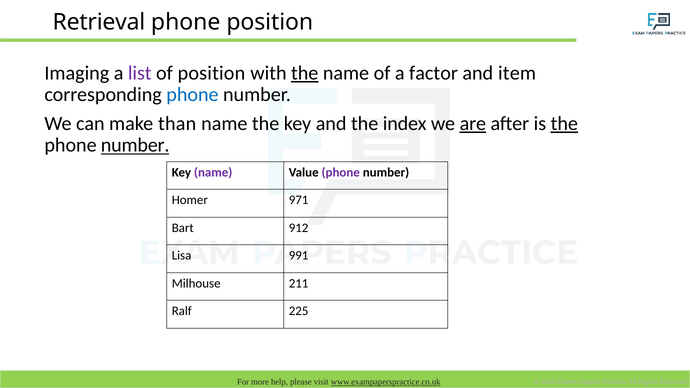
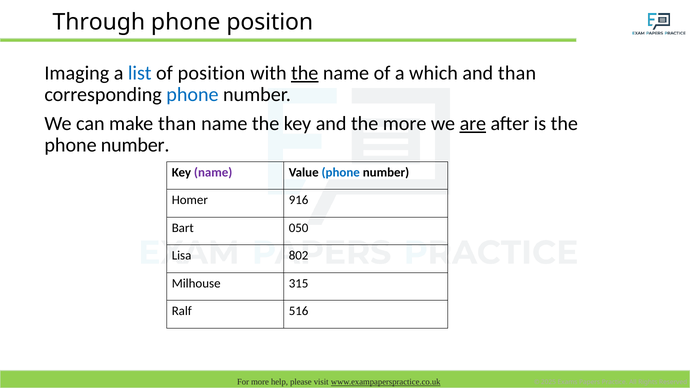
Retrieval: Retrieval -> Through (99, 22)
list colour: purple -> blue (140, 73)
factor: factor -> which (433, 73)
and item: item -> than (517, 73)
the index: index -> more (405, 124)
the underline: present -> none (564, 124)
number underline: present -> none (135, 145)
phone colour: purple -> blue (341, 172)
971: 971 -> 916 (299, 200)
912: 912 -> 050 (299, 228)
991: 991 -> 802 (299, 256)
211: 211 -> 315 (299, 283)
225: 225 -> 516 (299, 311)
